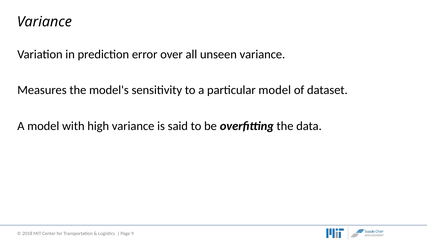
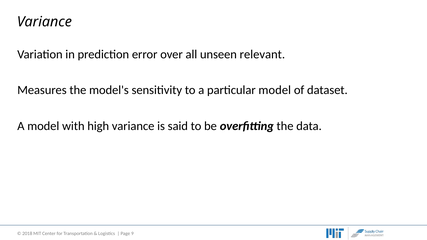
unseen variance: variance -> relevant (262, 54)
